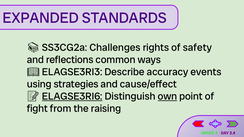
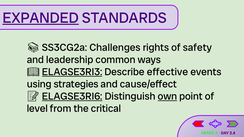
EXPANDED underline: none -> present (41, 18)
reflections: reflections -> leadership (70, 60)
ELAGSE3RI3 underline: none -> present (72, 72)
accuracy: accuracy -> effective (167, 72)
fight: fight -> level (37, 109)
raising: raising -> critical (106, 109)
